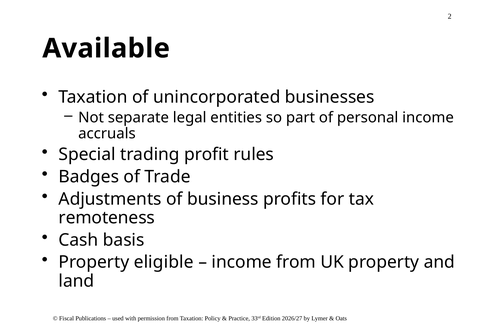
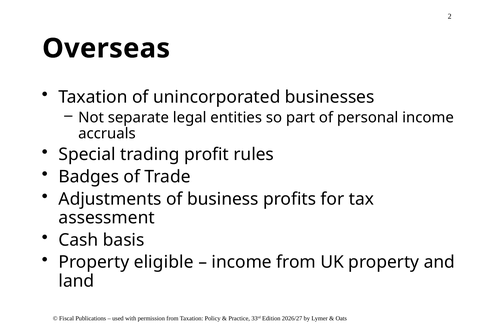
Available: Available -> Overseas (106, 49)
remoteness: remoteness -> assessment (107, 218)
